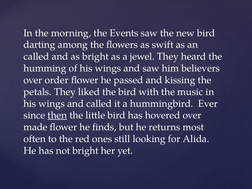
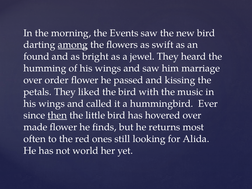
among underline: none -> present (73, 45)
called: called -> found (36, 57)
believers: believers -> marriage (201, 68)
not bright: bright -> world (85, 151)
